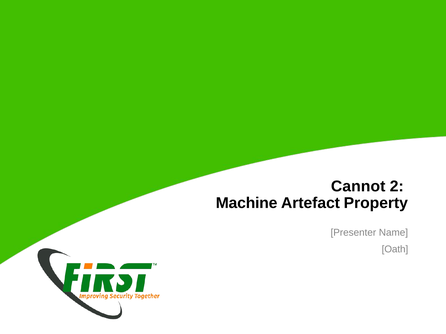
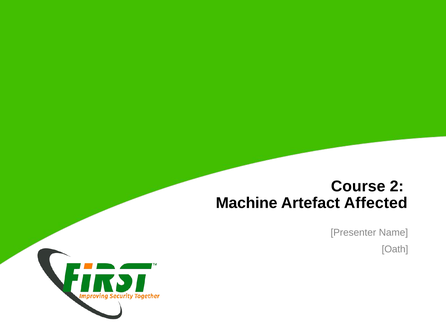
Cannot: Cannot -> Course (358, 187)
Property: Property -> Affected (376, 203)
